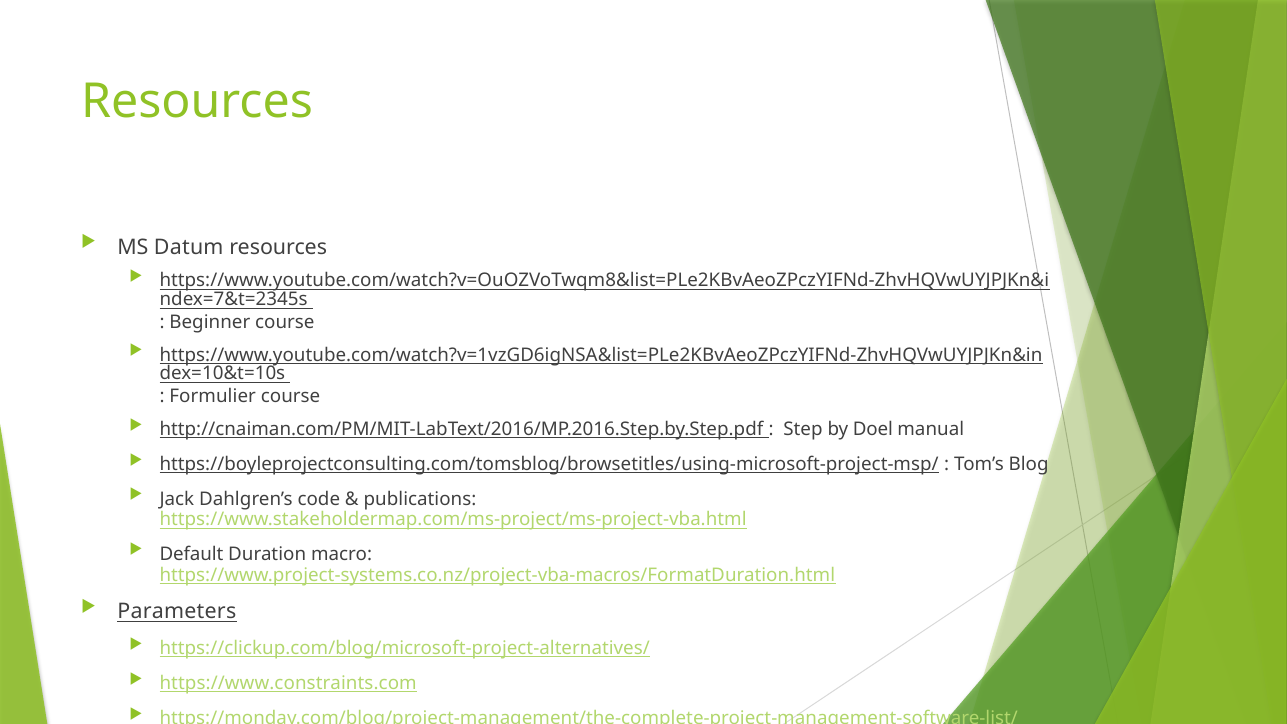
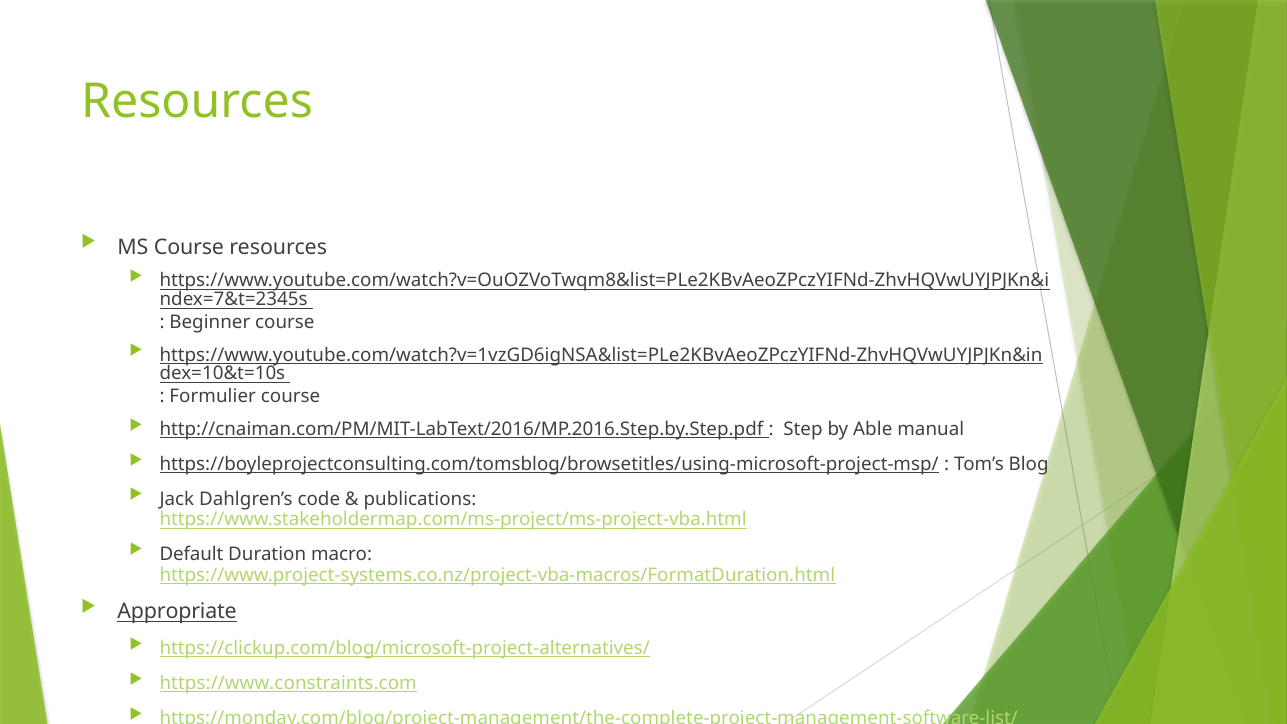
MS Datum: Datum -> Course (189, 247)
Doel: Doel -> Able (873, 429)
Parameters: Parameters -> Appropriate (177, 612)
